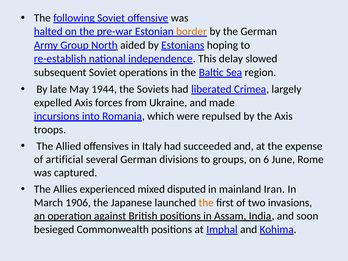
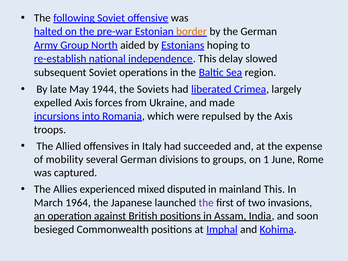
artificial: artificial -> mobility (65, 159)
6: 6 -> 1 (266, 159)
mainland Iran: Iran -> This (274, 189)
1906: 1906 -> 1964 (78, 203)
the colour: orange -> purple (206, 203)
